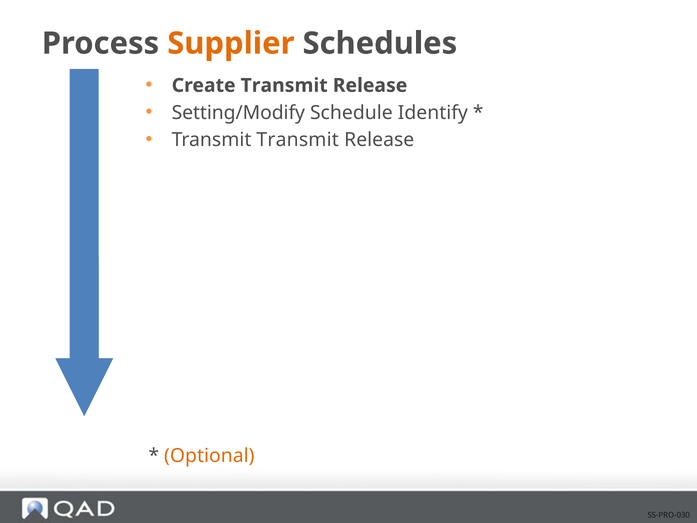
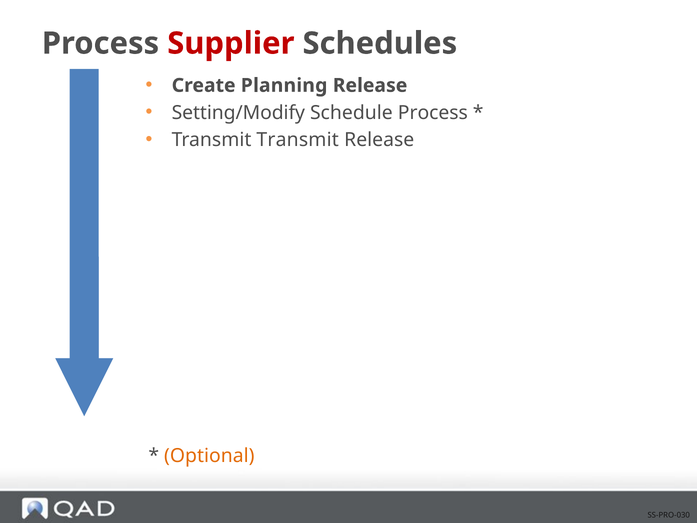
Supplier colour: orange -> red (231, 43)
Create Transmit: Transmit -> Planning (284, 85)
Schedule Identify: Identify -> Process (433, 113)
